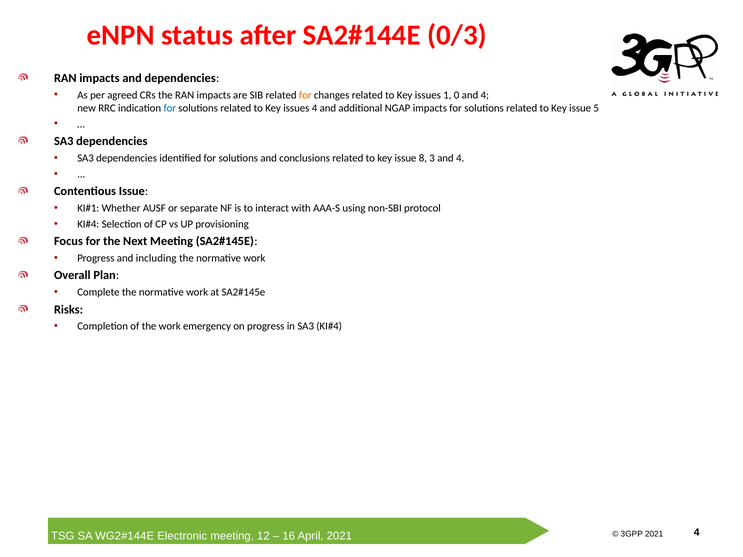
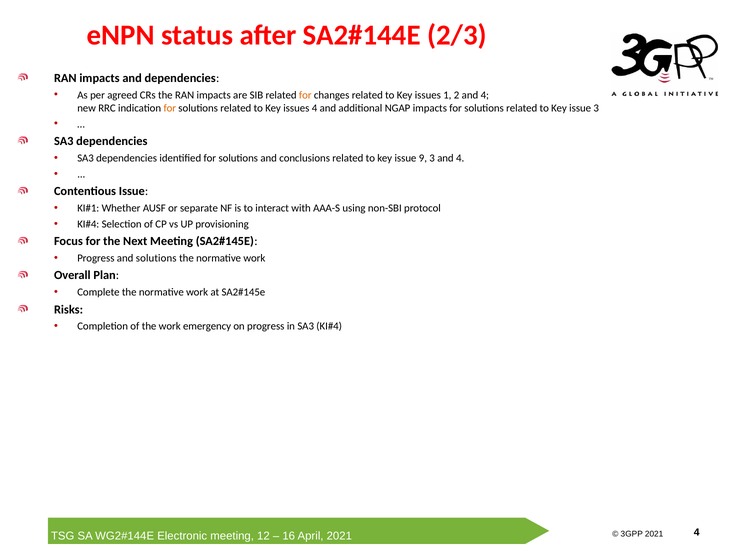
0/3: 0/3 -> 2/3 (457, 35)
0: 0 -> 2 (457, 95)
for colour: blue -> orange (170, 108)
issue 5: 5 -> 3 (596, 108)
8: 8 -> 9 (423, 158)
and including: including -> solutions (156, 258)
